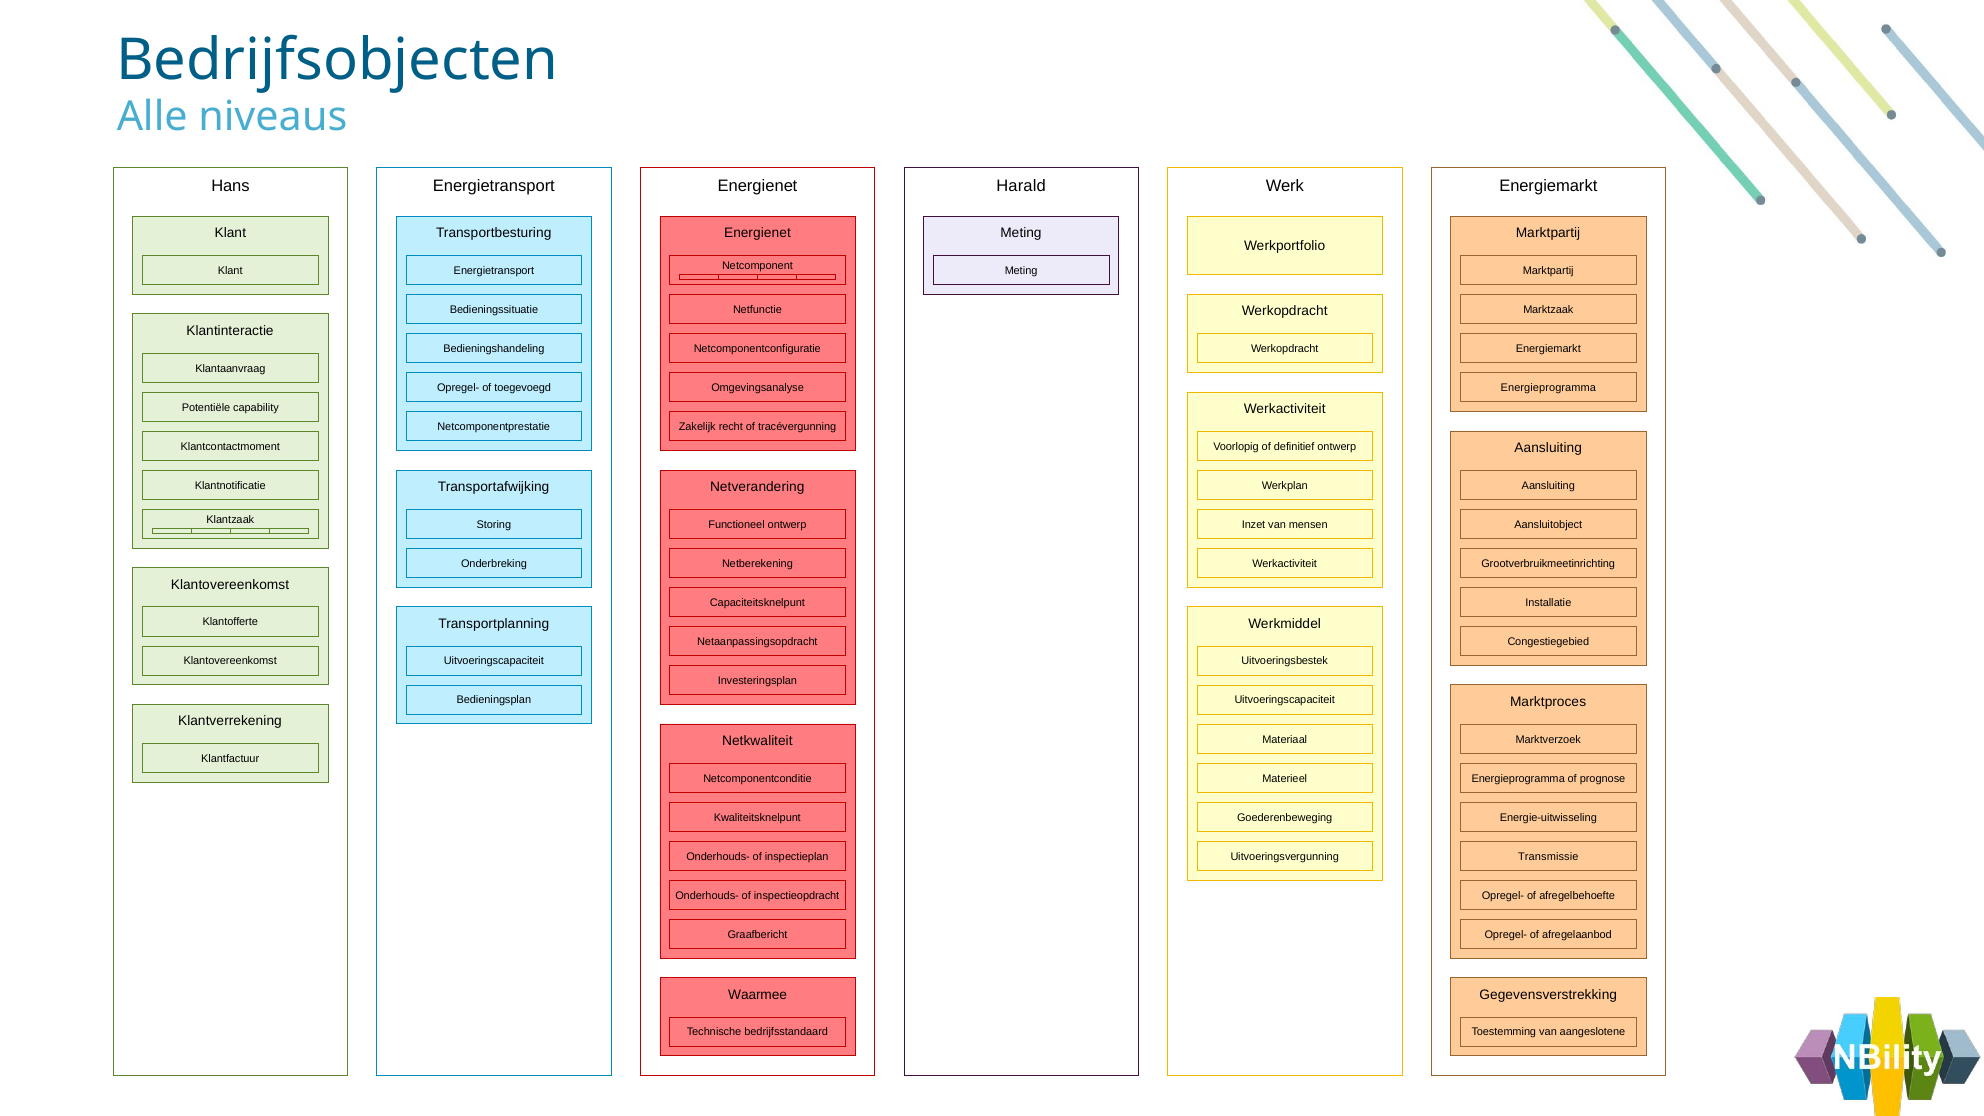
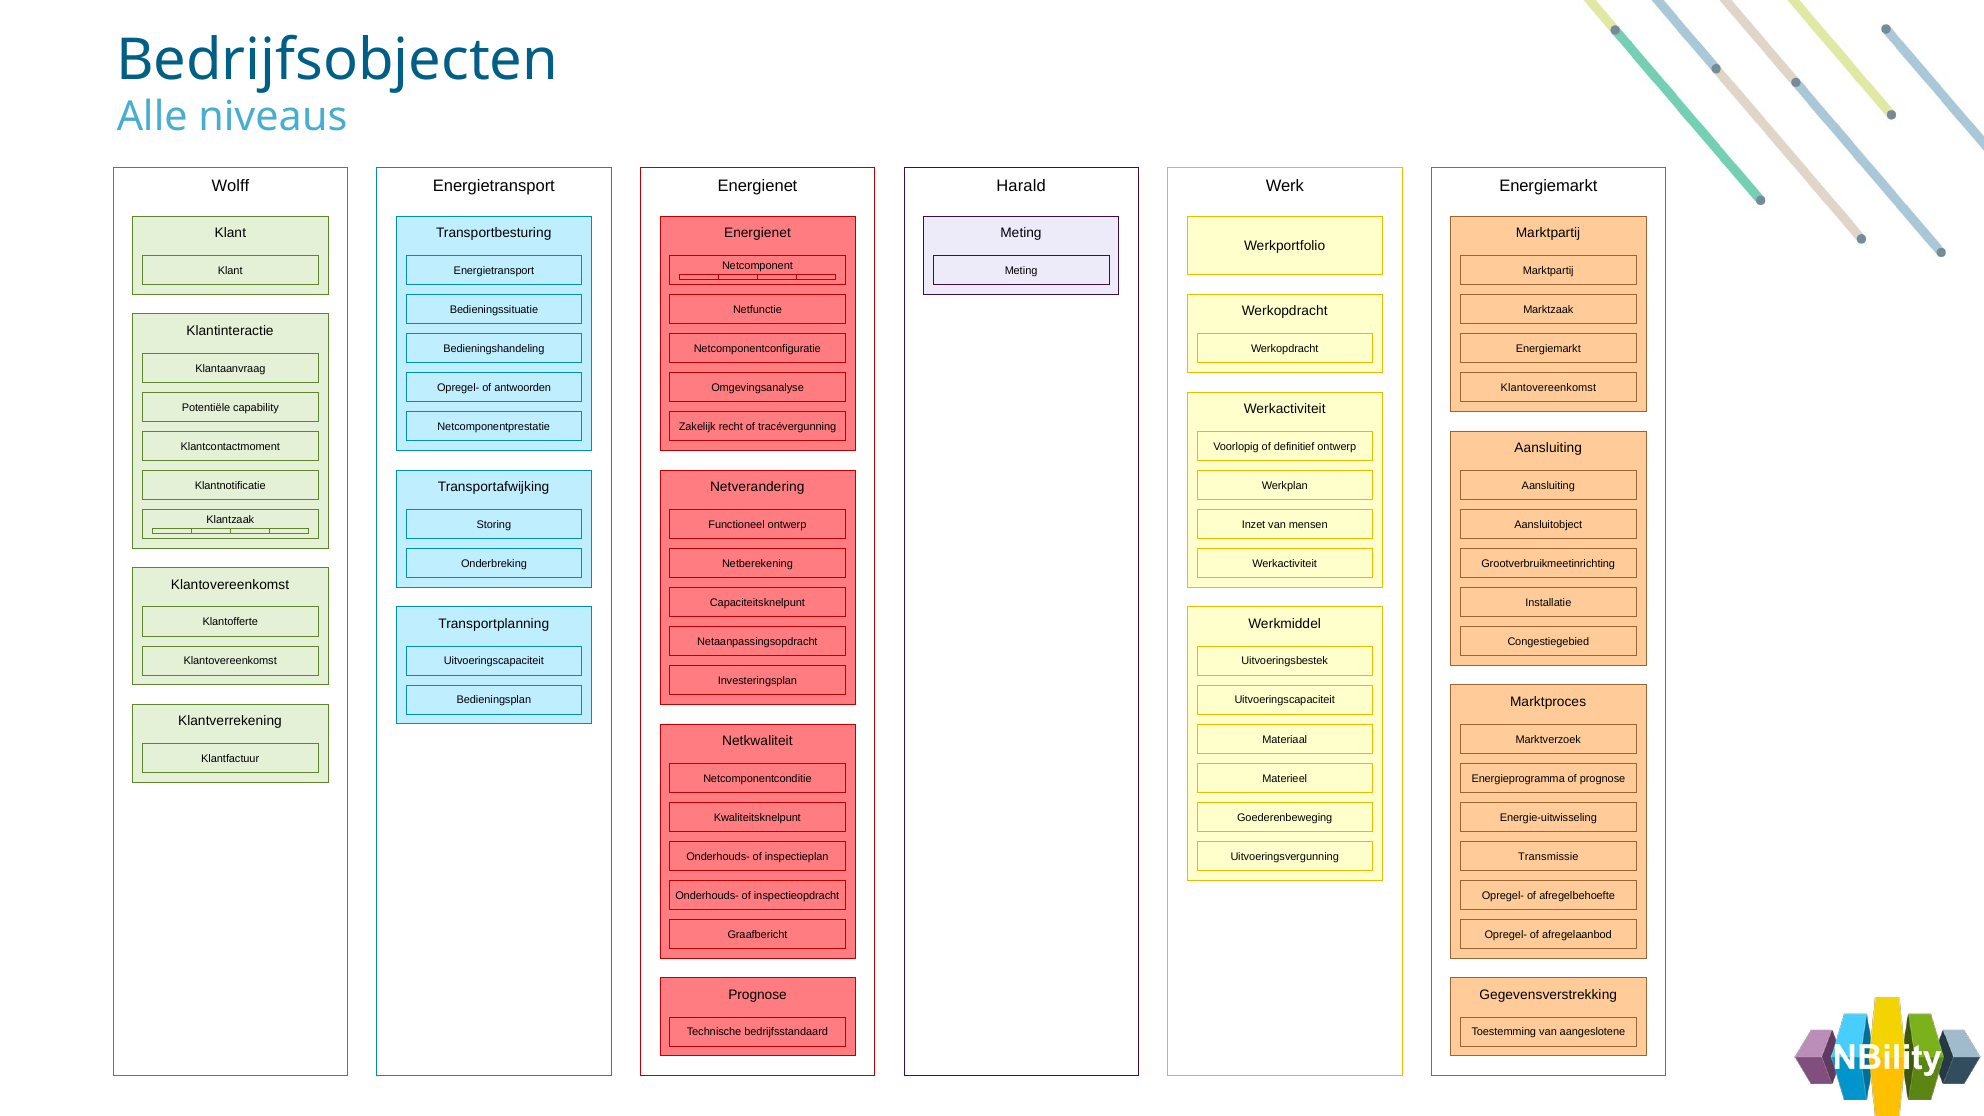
Hans: Hans -> Wolff (230, 186)
toegevoegd: toegevoegd -> antwoorden (523, 388)
Energieprogramma: Energieprogramma -> Klantovereenkomst (1548, 388)
Waarmee: Waarmee -> Prognose (758, 995)
